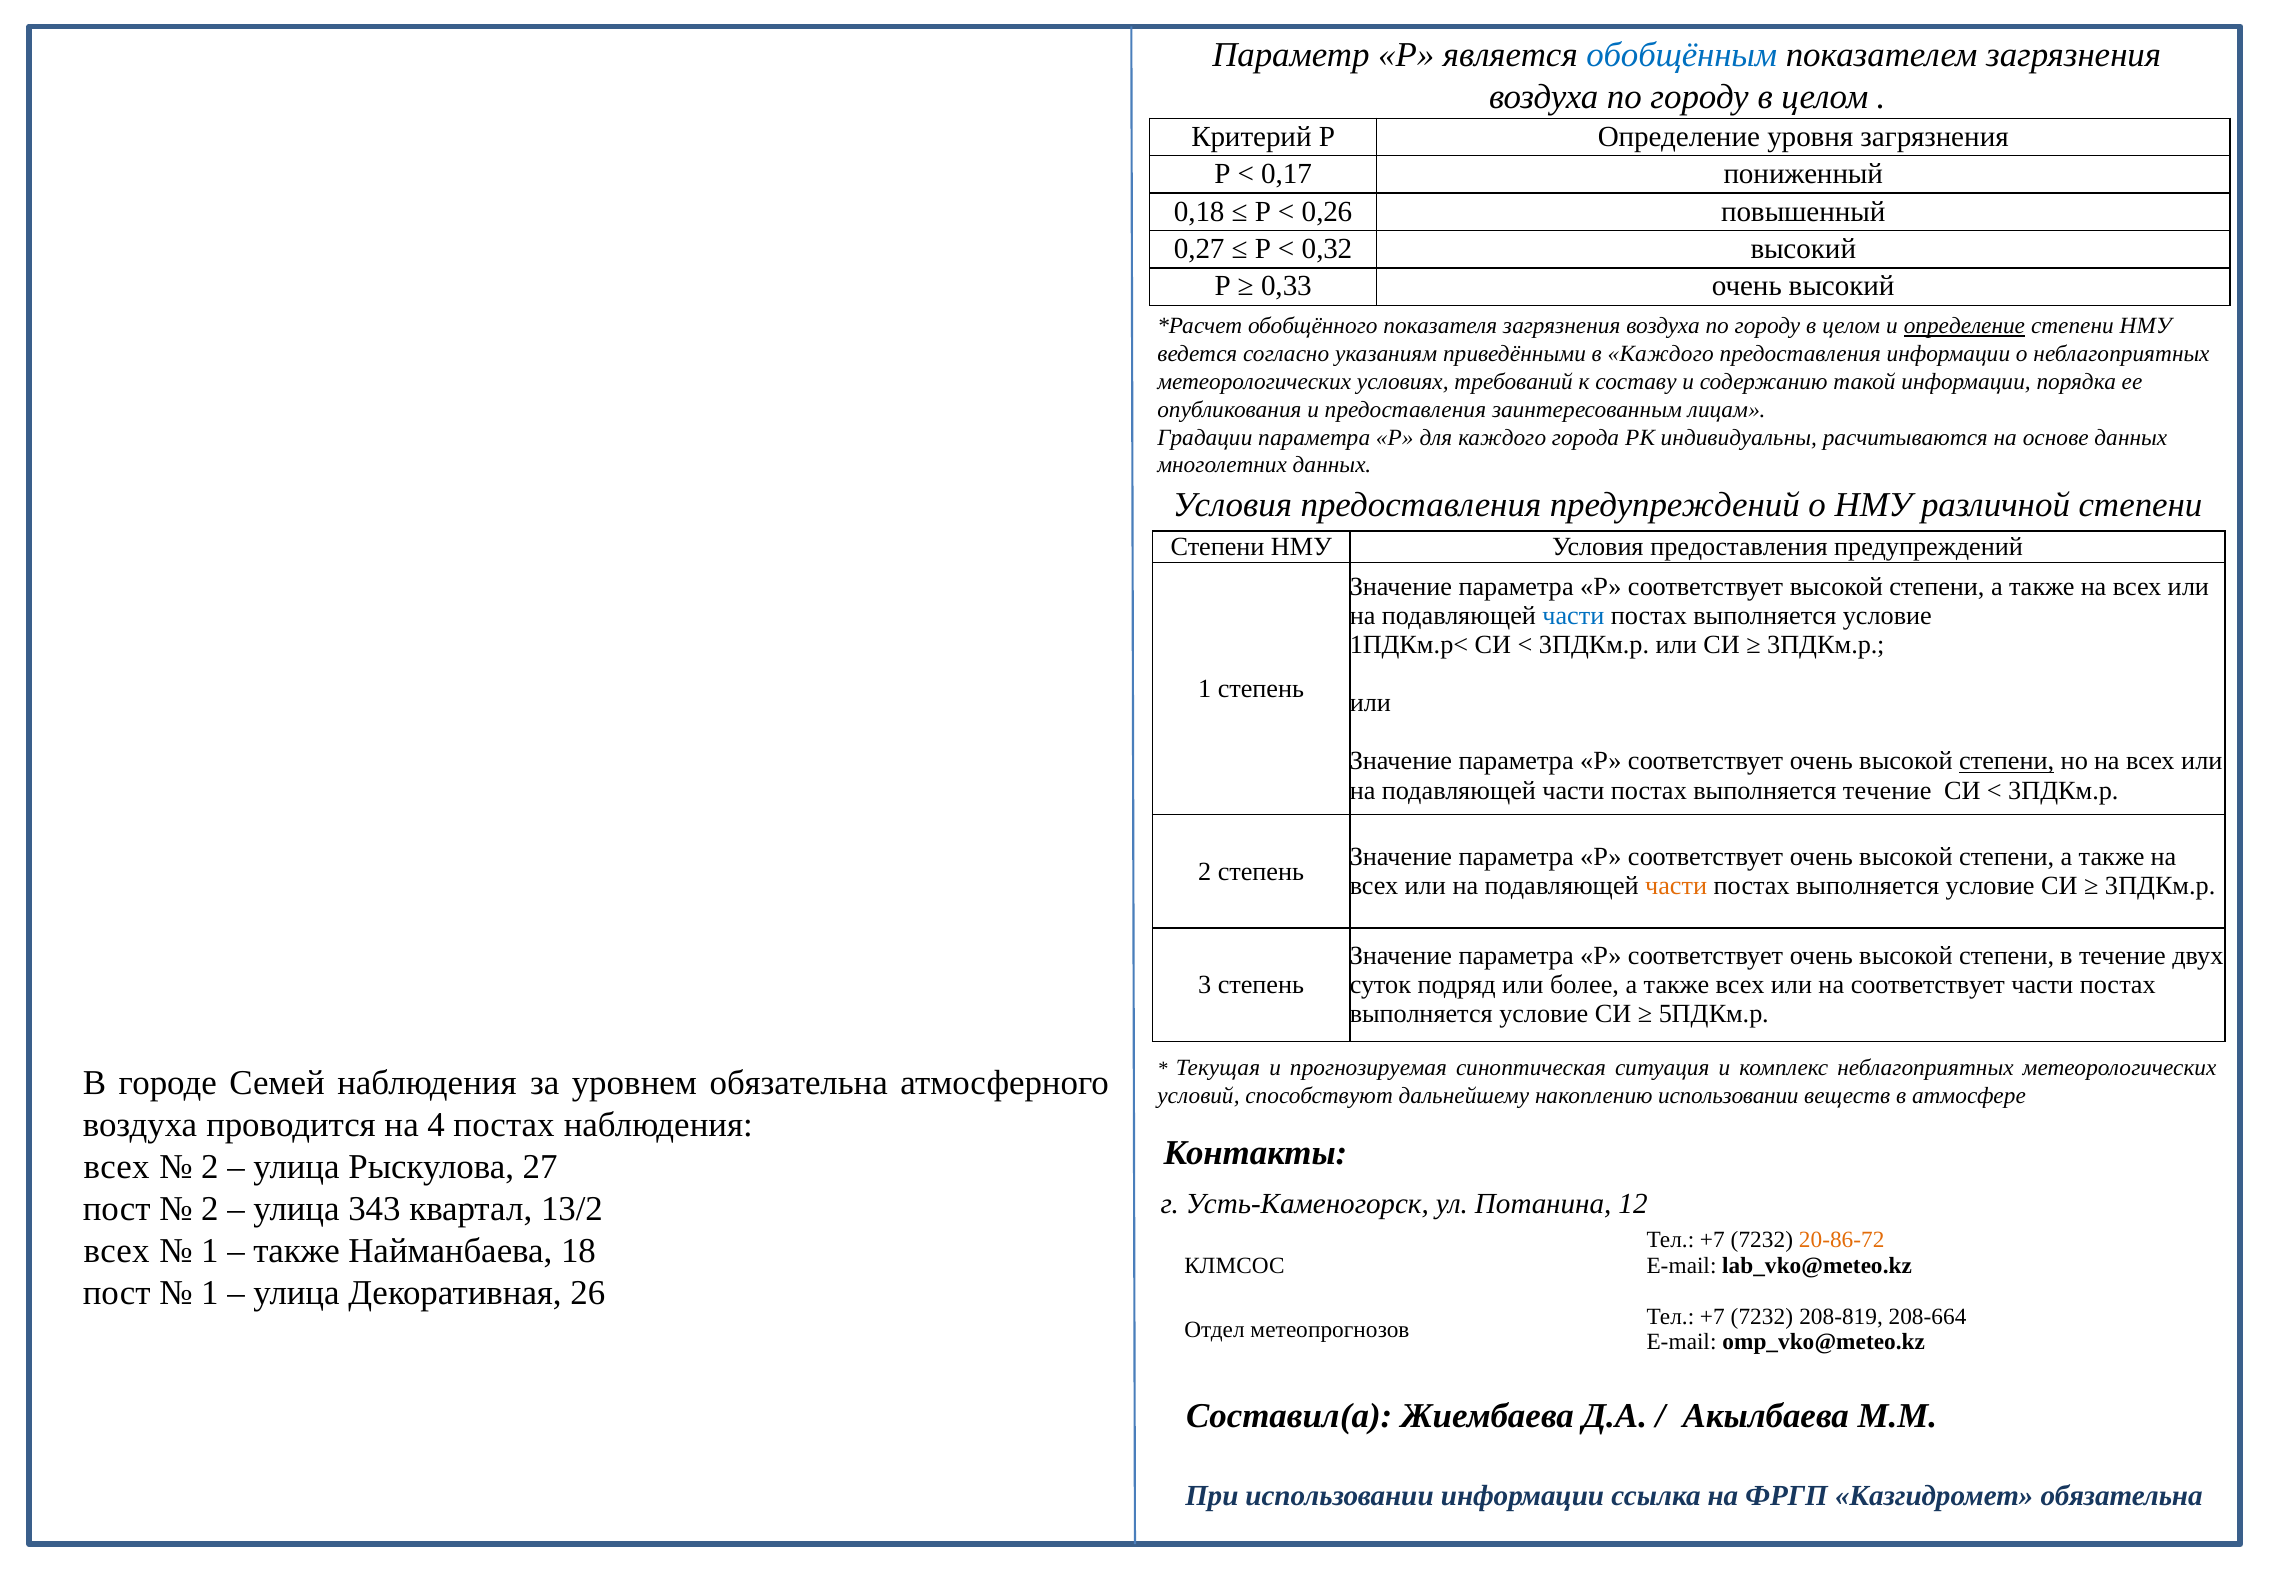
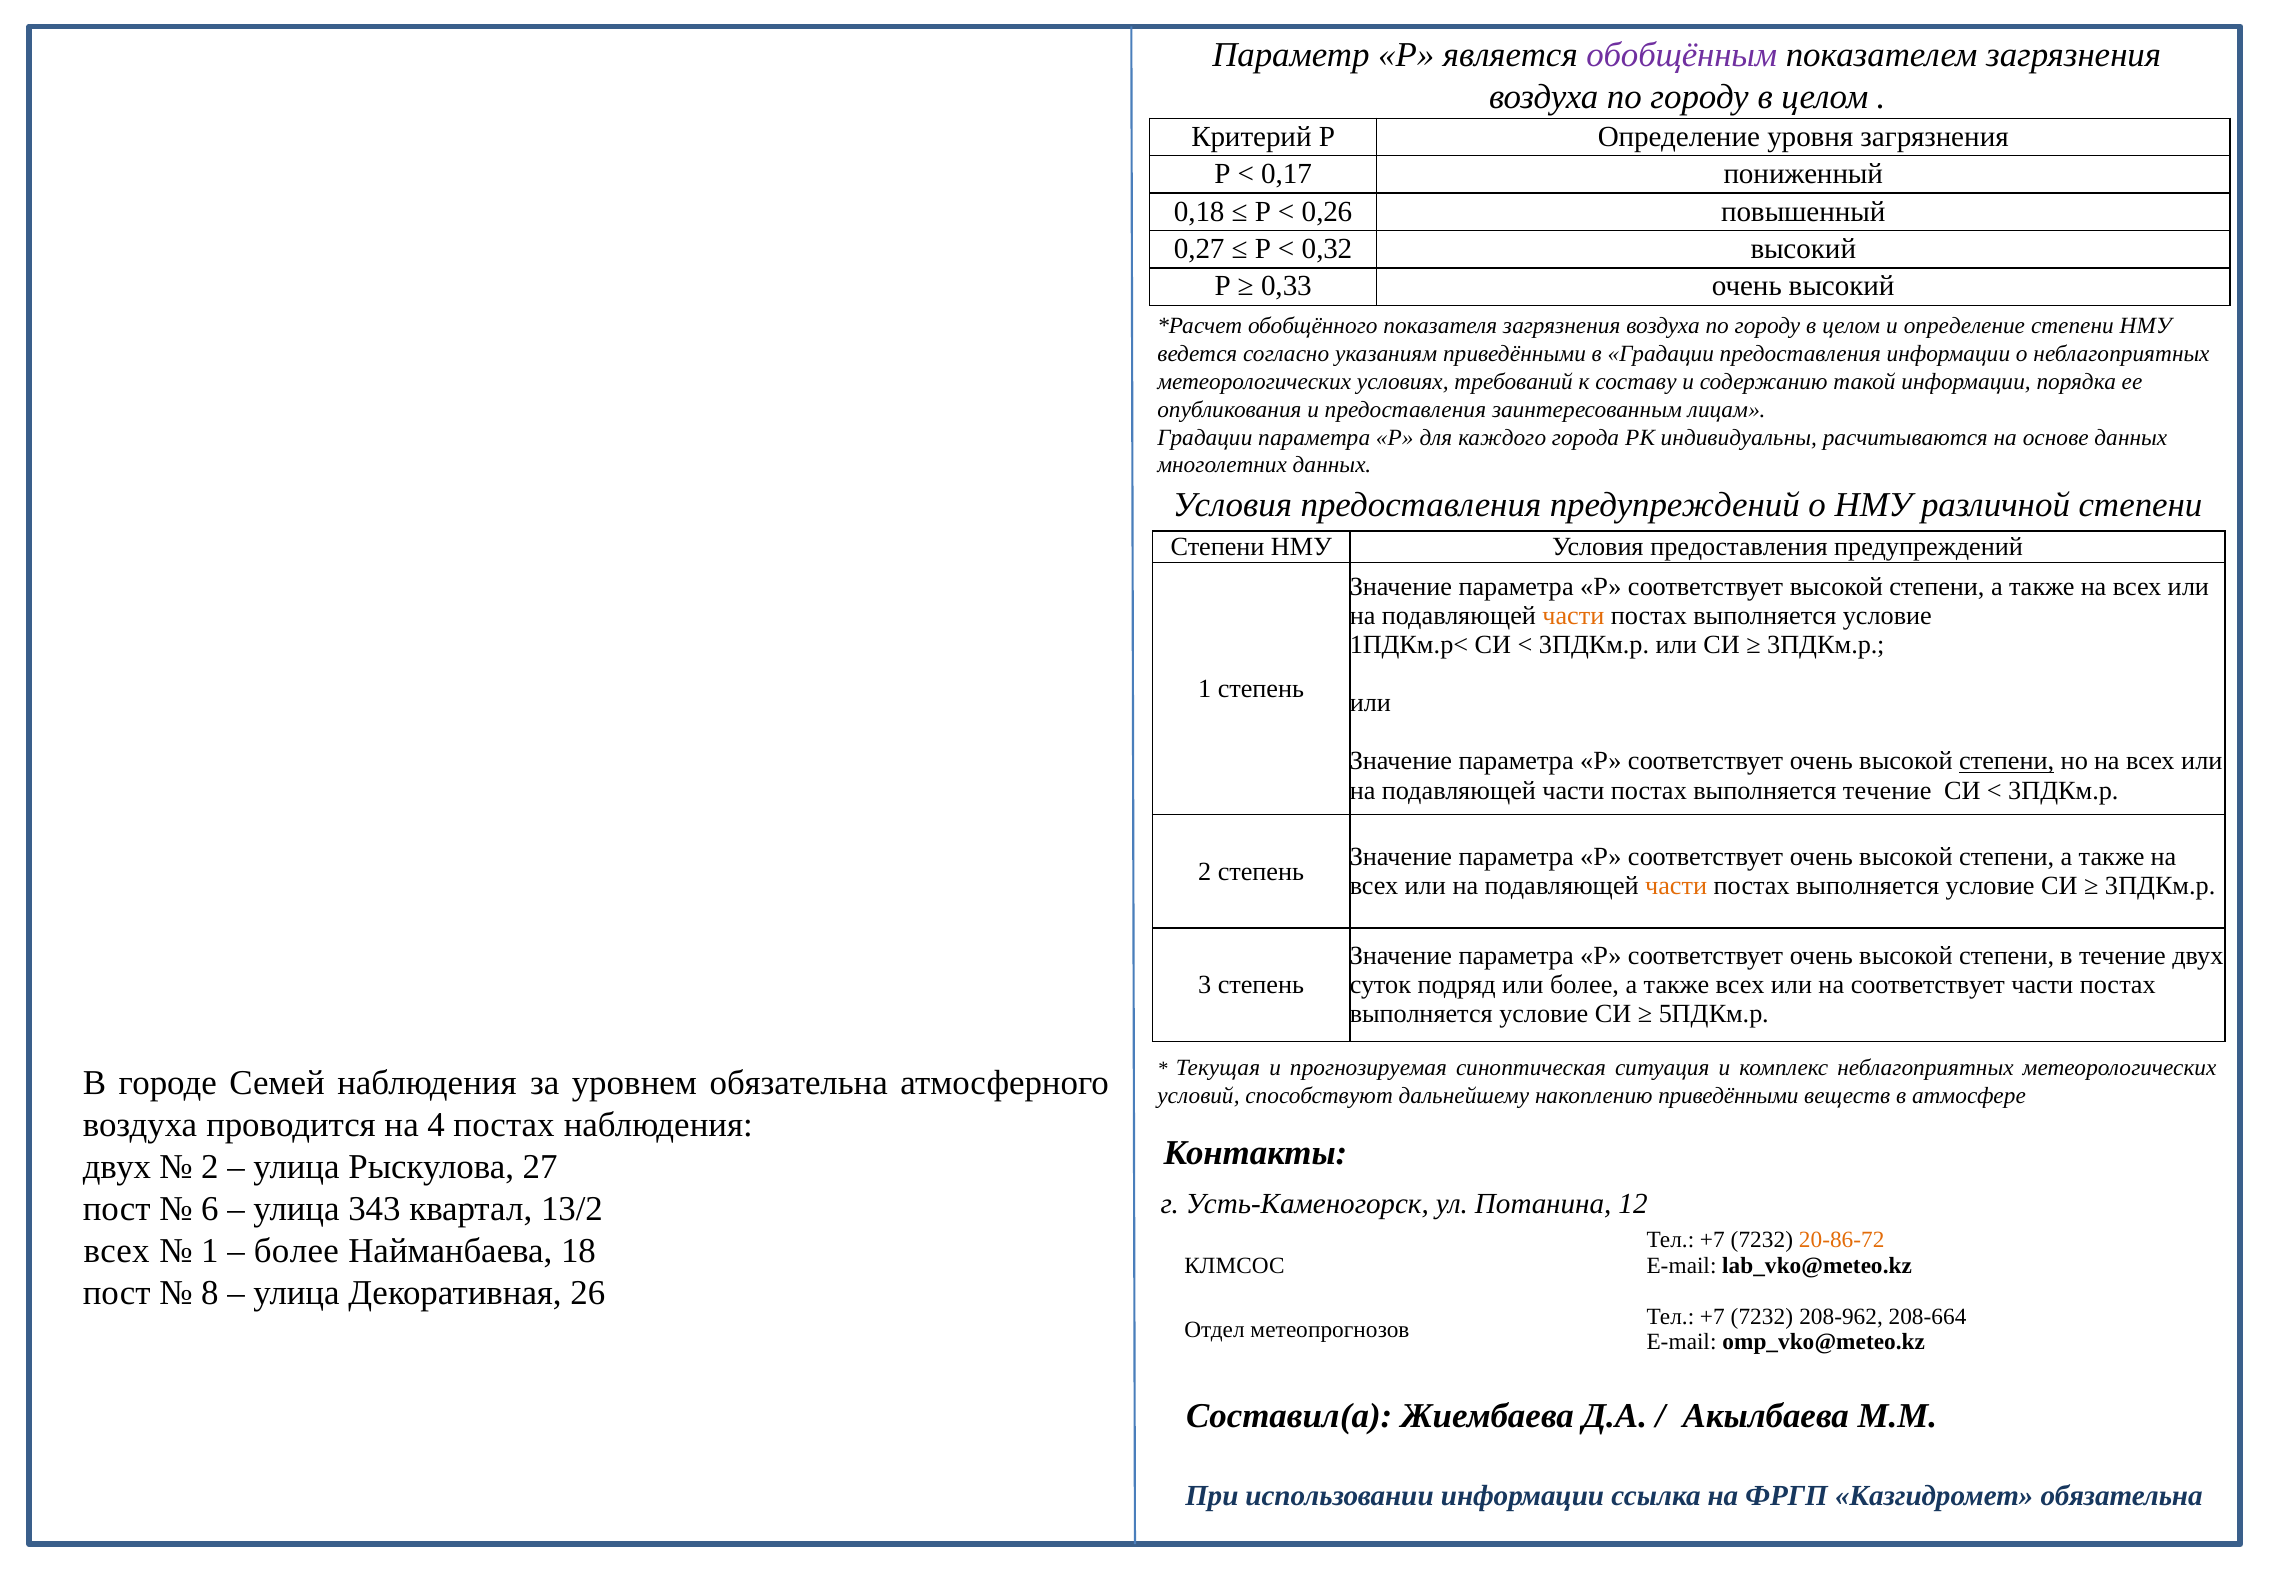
обобщённым colour: blue -> purple (1682, 55)
определение underline: present -> none (1964, 326)
в Каждого: Каждого -> Градации (1661, 354)
части colour: blue -> orange (1573, 616)
накоплению использовании: использовании -> приведёнными (1728, 1096)
всех: всех -> двух (117, 1168)
2: 2 -> 6 (210, 1209)
также: также -> более (296, 1251)
1: 1 -> 8 (210, 1293)
208-819: 208-819 -> 208-962 (1841, 1317)
